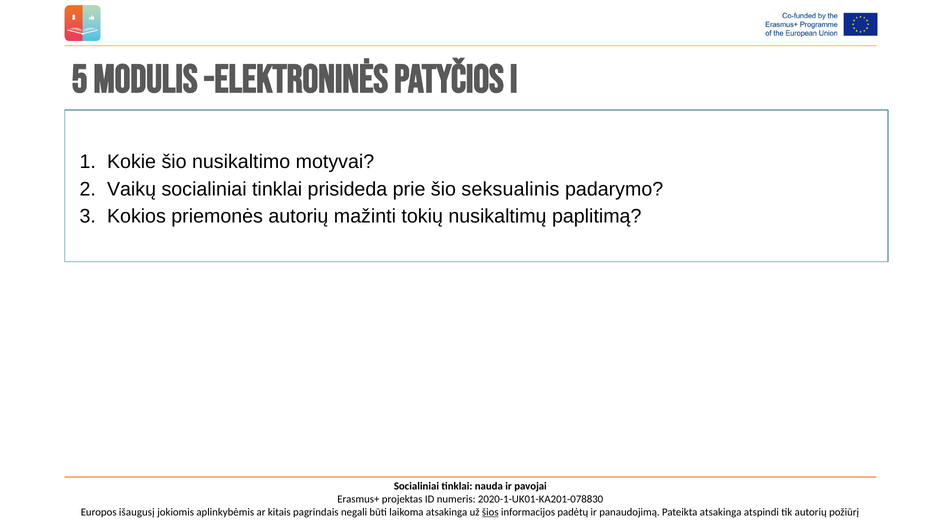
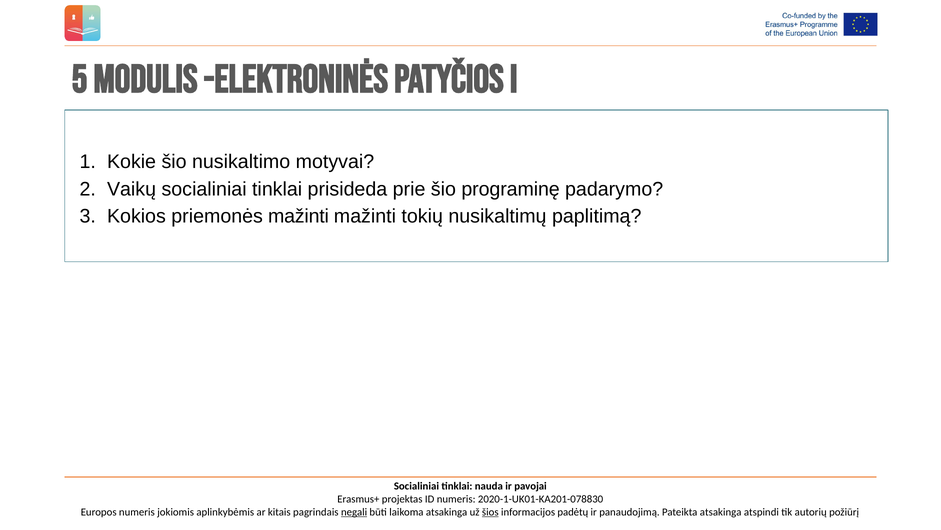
seksualinis: seksualinis -> programinę (511, 189)
priemonės autorių: autorių -> mažinti (298, 216)
Europos išaugusį: išaugusį -> numeris (137, 511)
negali underline: none -> present (354, 511)
